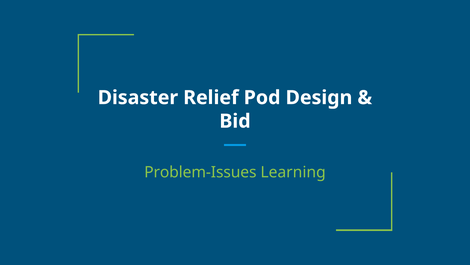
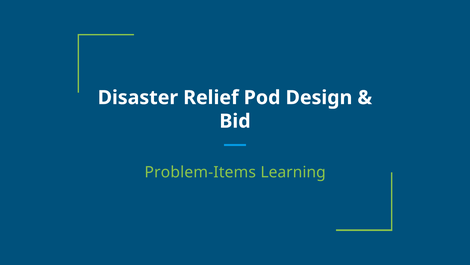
Problem-Issues: Problem-Issues -> Problem-Items (200, 172)
